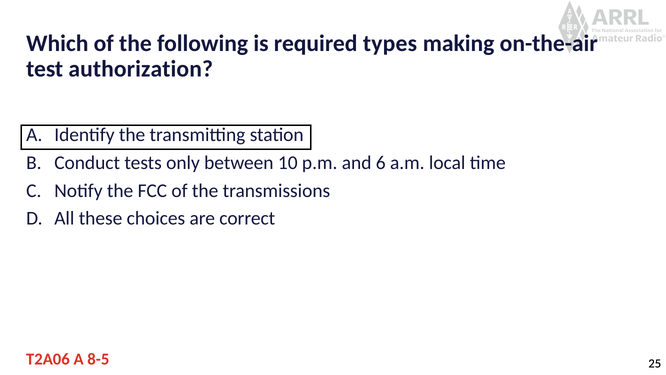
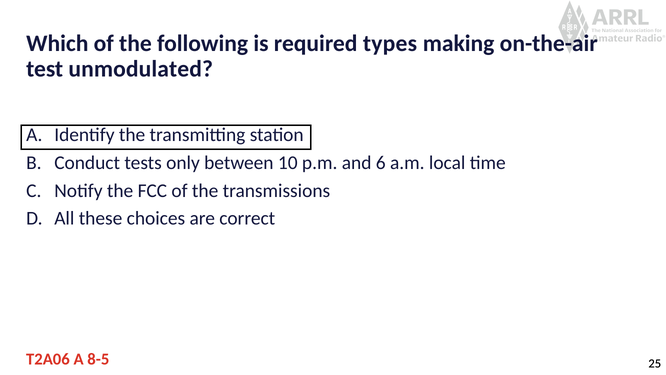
authorization: authorization -> unmodulated (141, 69)
